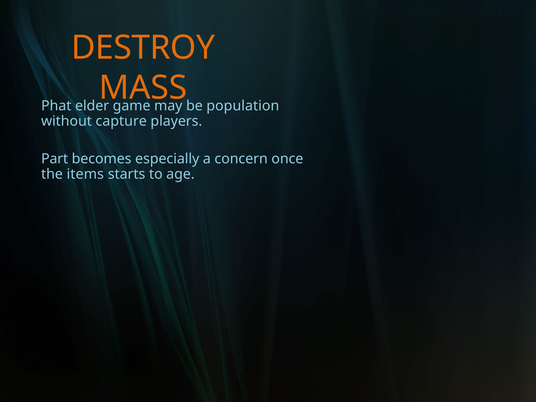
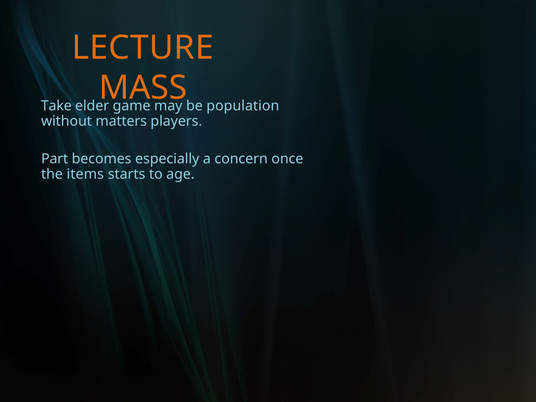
DESTROY: DESTROY -> LECTURE (143, 48)
Phat: Phat -> Take (56, 106)
capture: capture -> matters (121, 121)
